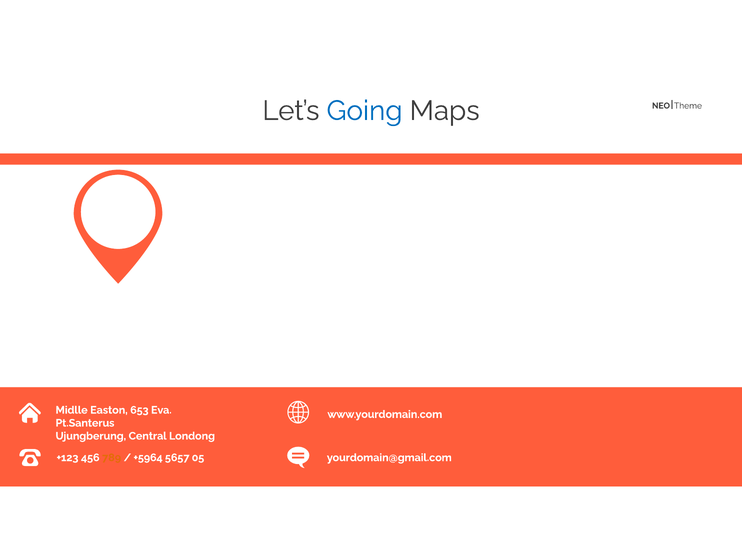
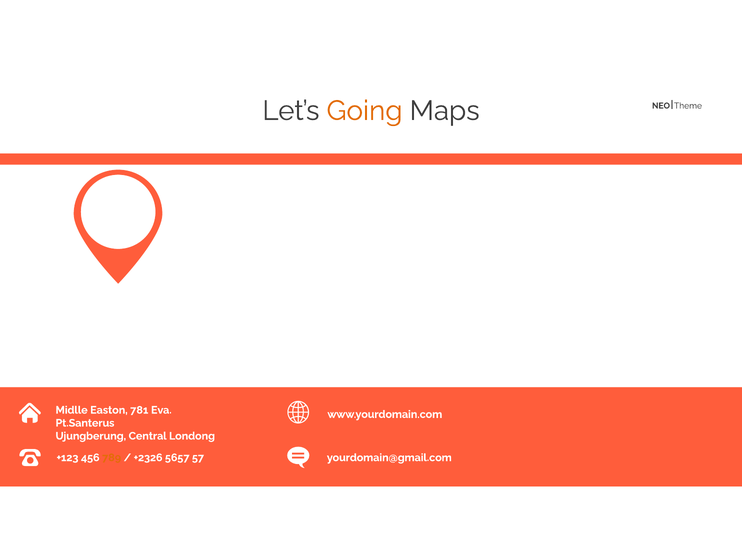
Going colour: blue -> orange (365, 111)
653: 653 -> 781 (139, 410)
+5964: +5964 -> +2326 (148, 458)
05: 05 -> 57 (198, 458)
